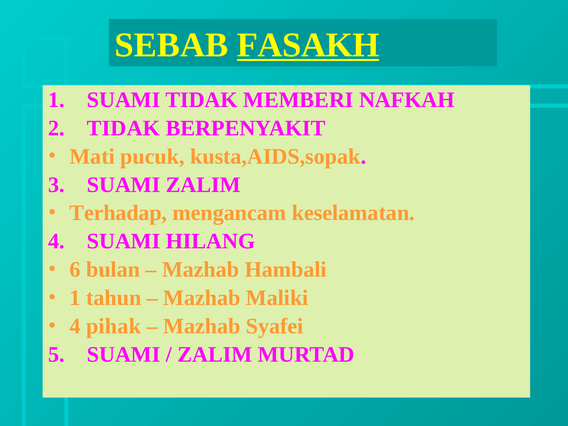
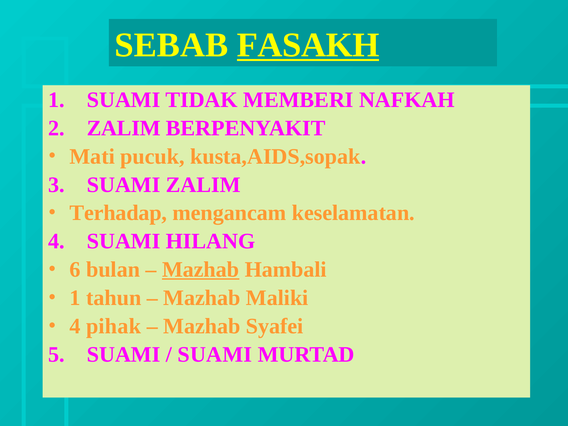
2 TIDAK: TIDAK -> ZALIM (124, 128)
Mazhab underline: none -> present (201, 270)
ZALIM: ZALIM -> SUAMI (215, 354)
